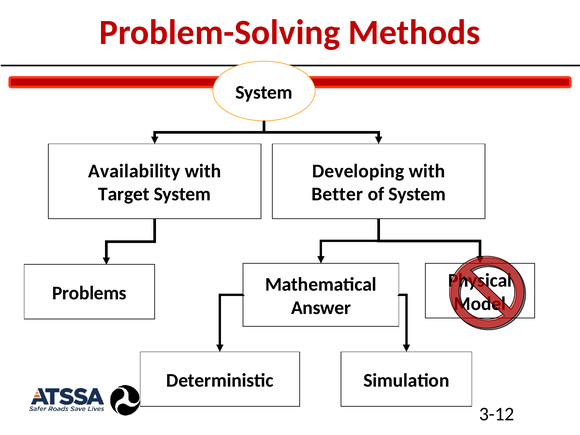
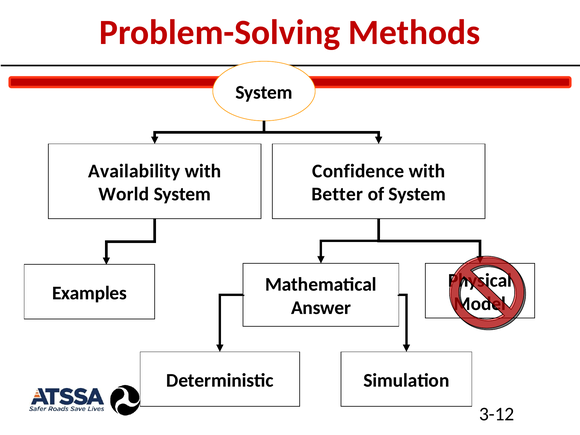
Developing: Developing -> Confidence (358, 171)
Target: Target -> World (124, 194)
Problems: Problems -> Examples (89, 293)
